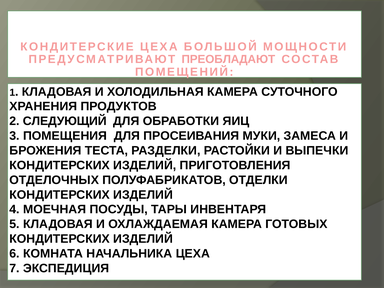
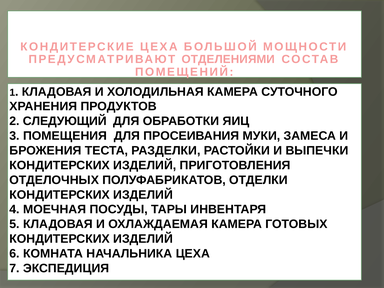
ПРЕОБЛАДАЮТ: ПРЕОБЛАДАЮТ -> ОТДЕЛЕНИЯМИ (228, 59)
